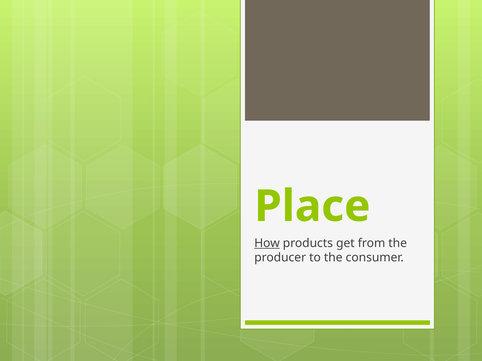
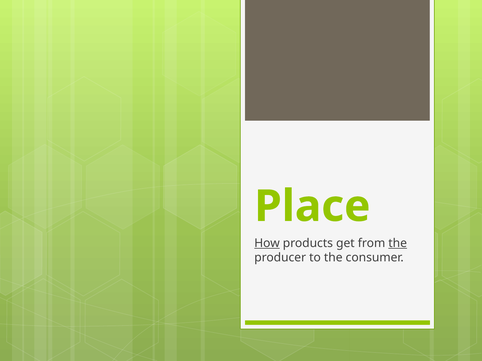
the underline: none -> present (398, 244)
